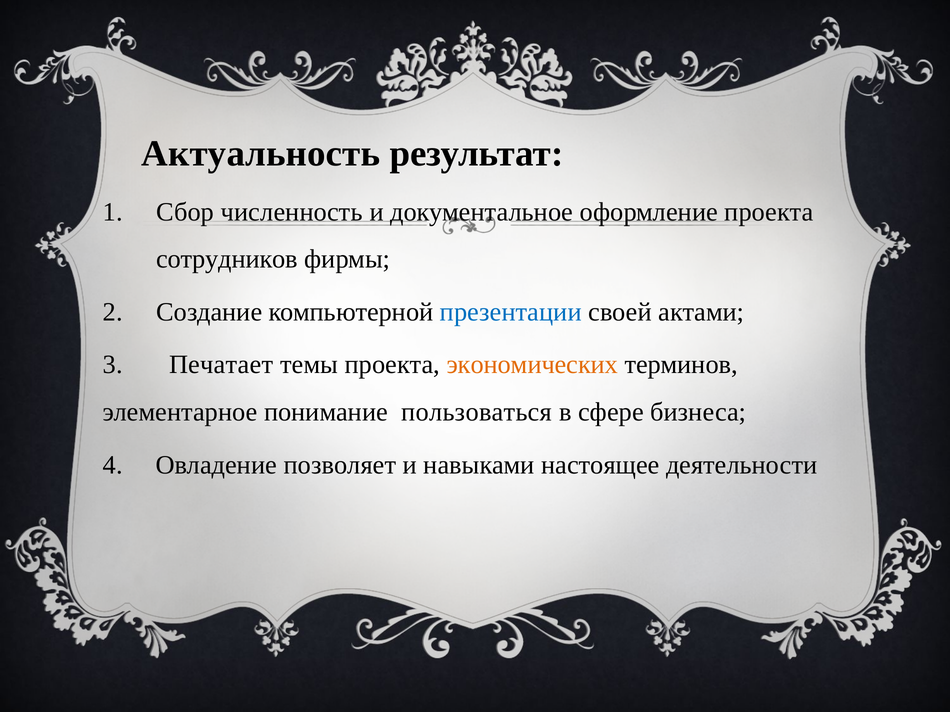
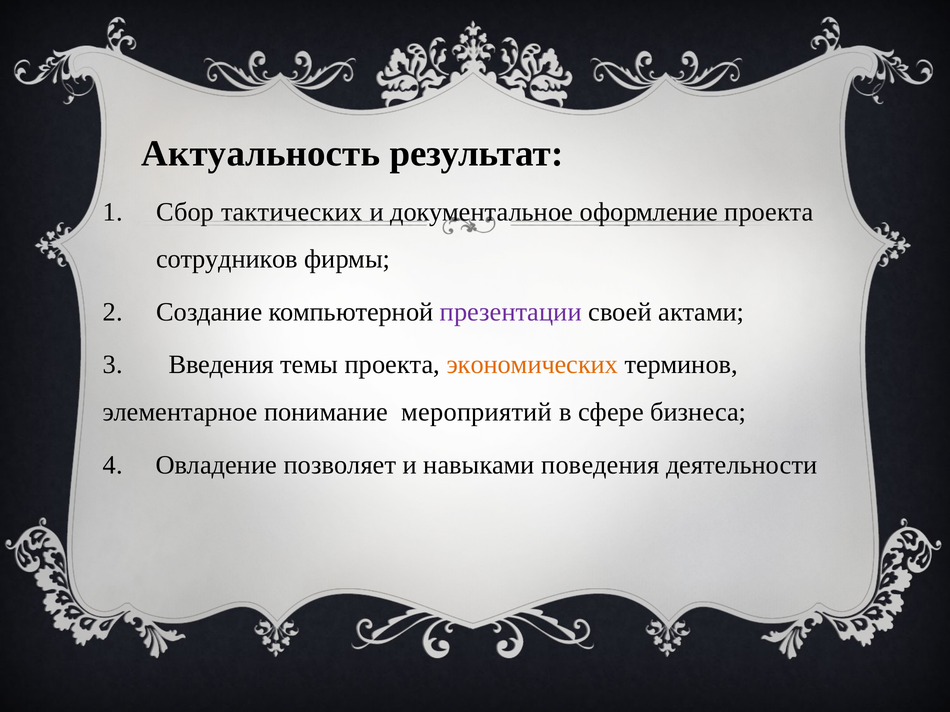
численность: численность -> тактических (292, 212)
презентации colour: blue -> purple (511, 312)
Печатает: Печатает -> Введения (221, 365)
пользоваться: пользоваться -> мероприятий (477, 413)
настоящее: настоящее -> поведения (600, 465)
